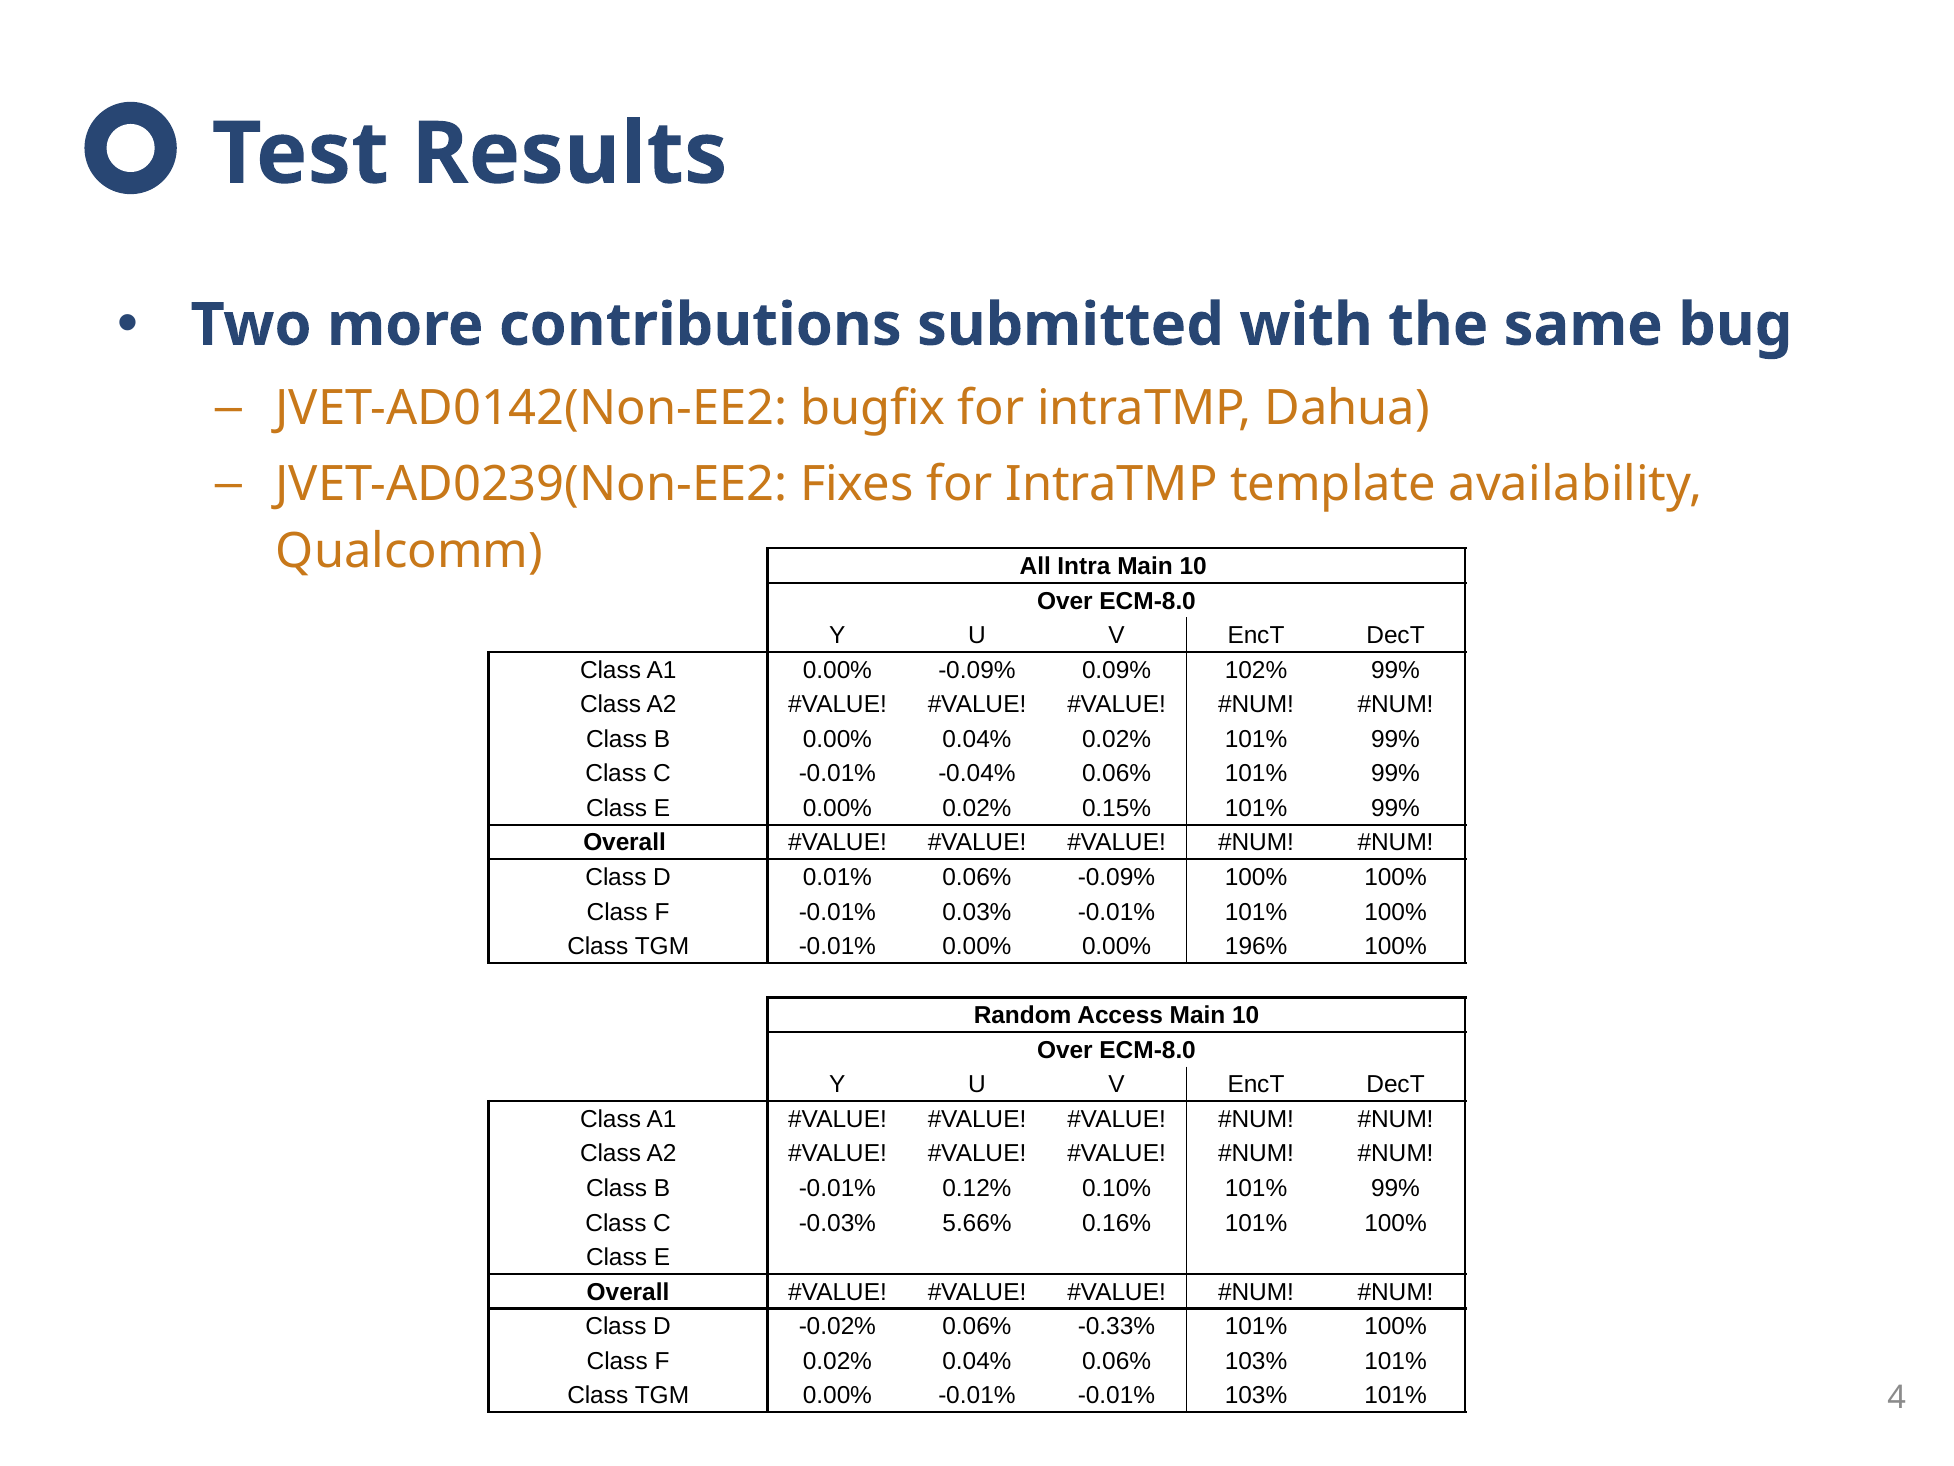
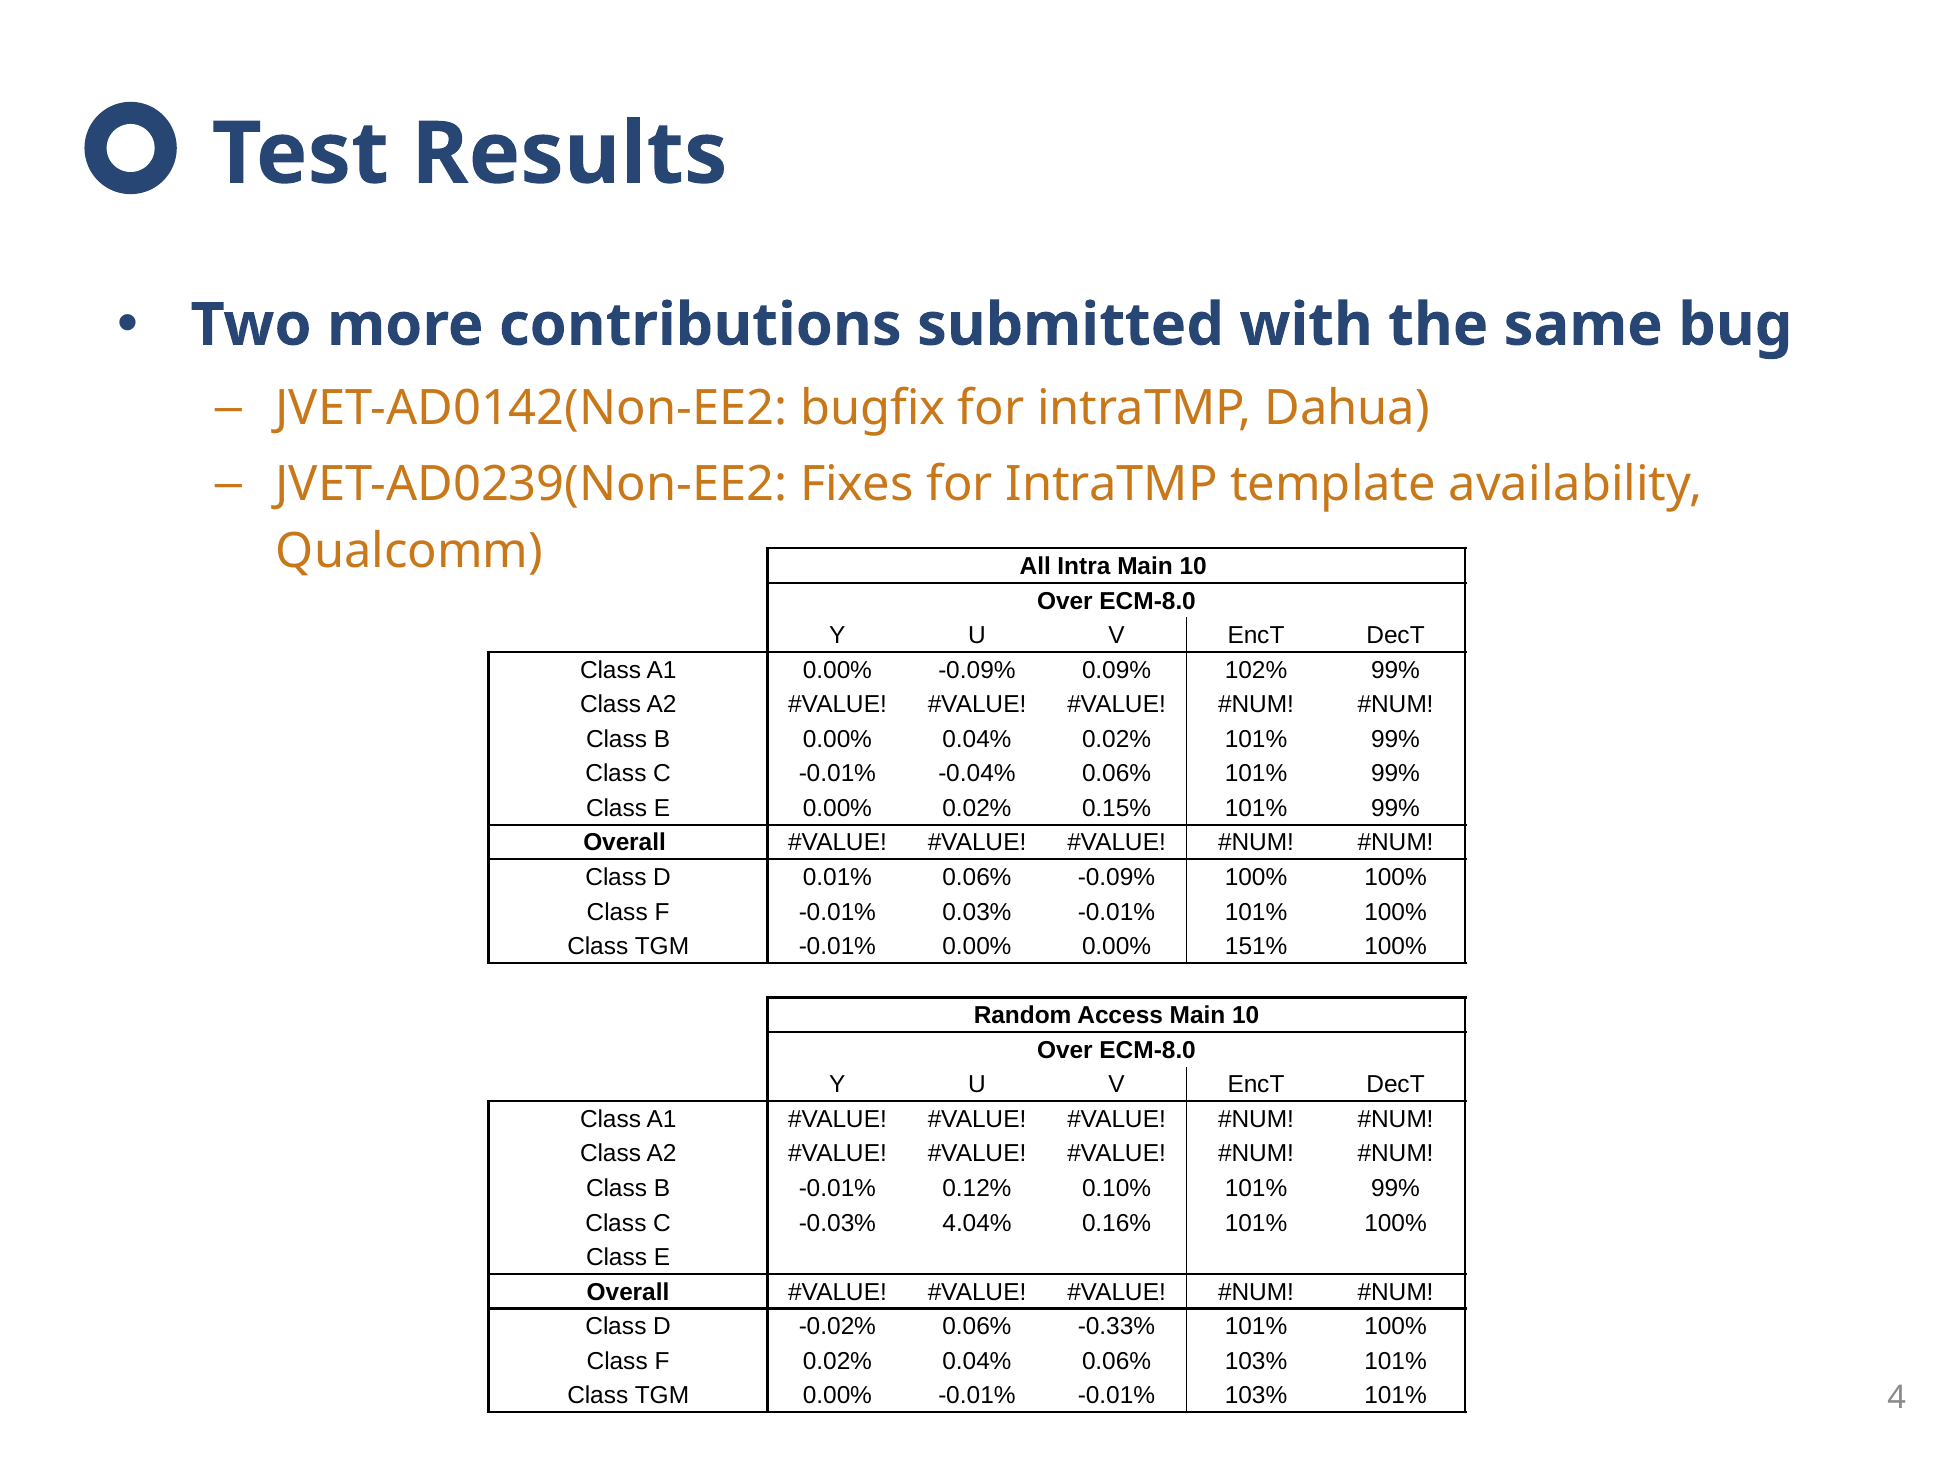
196%: 196% -> 151% (1256, 946)
5.66%: 5.66% -> 4.04% (977, 1223)
